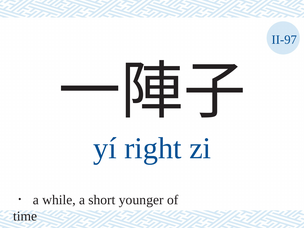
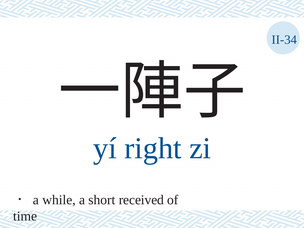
II-97: II-97 -> II-34 (284, 40)
younger: younger -> received (141, 200)
